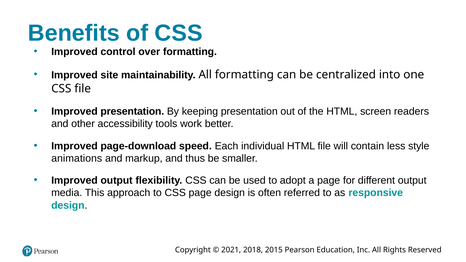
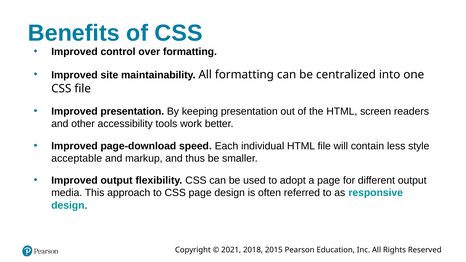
animations: animations -> acceptable (77, 158)
